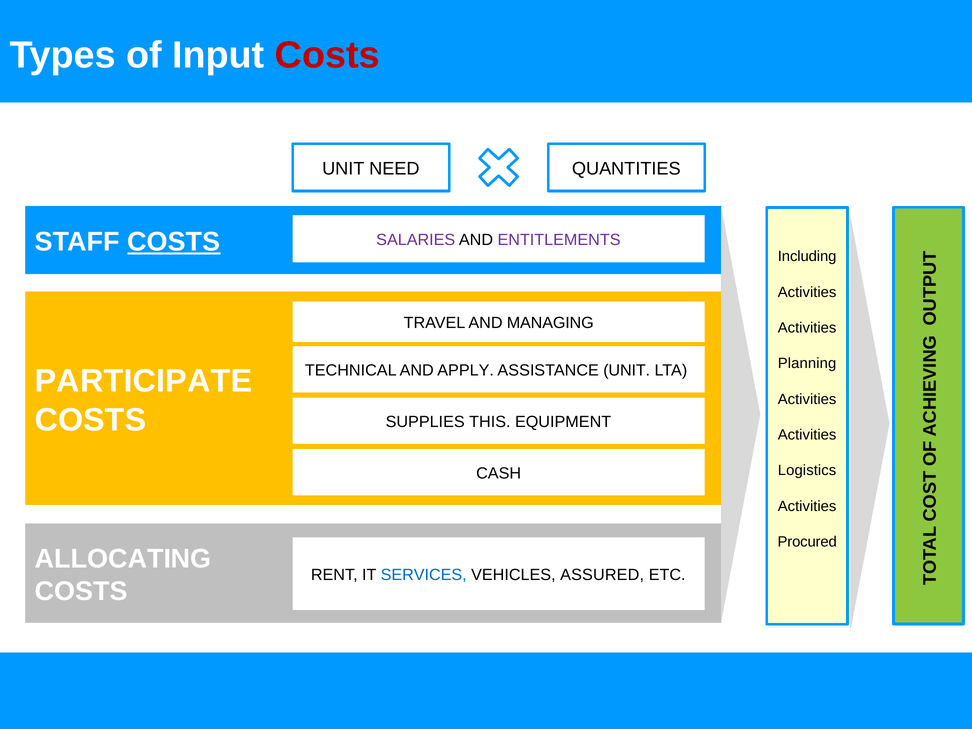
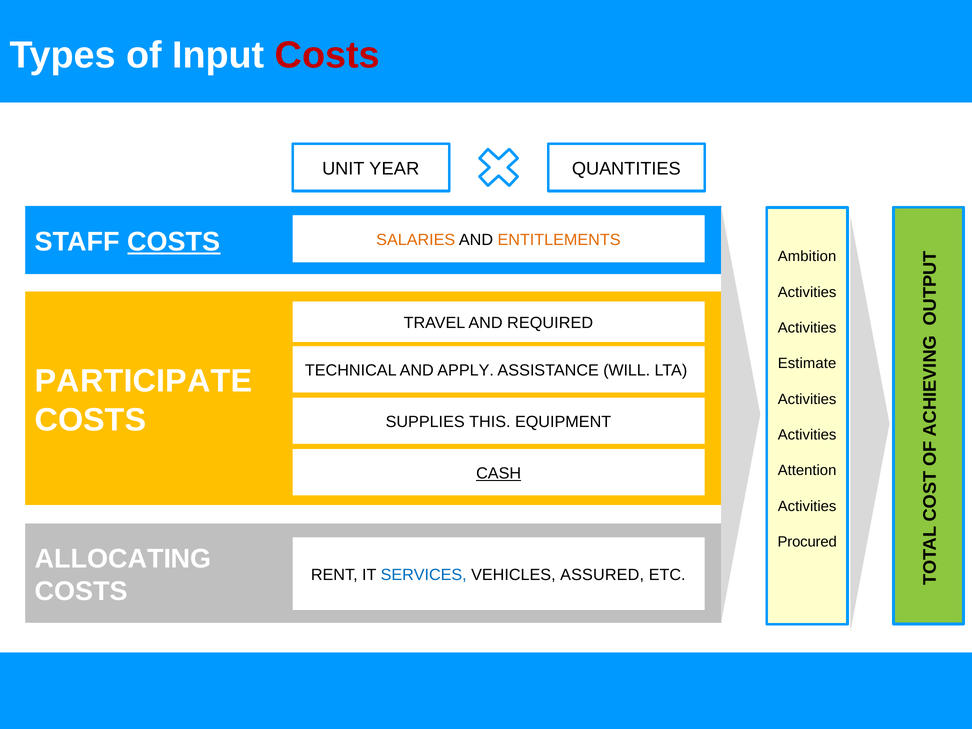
NEED: NEED -> YEAR (394, 169)
SALARIES colour: purple -> orange (416, 240)
ENTITLEMENTS colour: purple -> orange (559, 240)
Including: Including -> Ambition (807, 256)
MANAGING: MANAGING -> REQUIRED (550, 323)
Planning: Planning -> Estimate (807, 363)
ASSISTANCE UNIT: UNIT -> WILL (627, 370)
Logistics: Logistics -> Attention (807, 470)
CASH underline: none -> present (499, 473)
